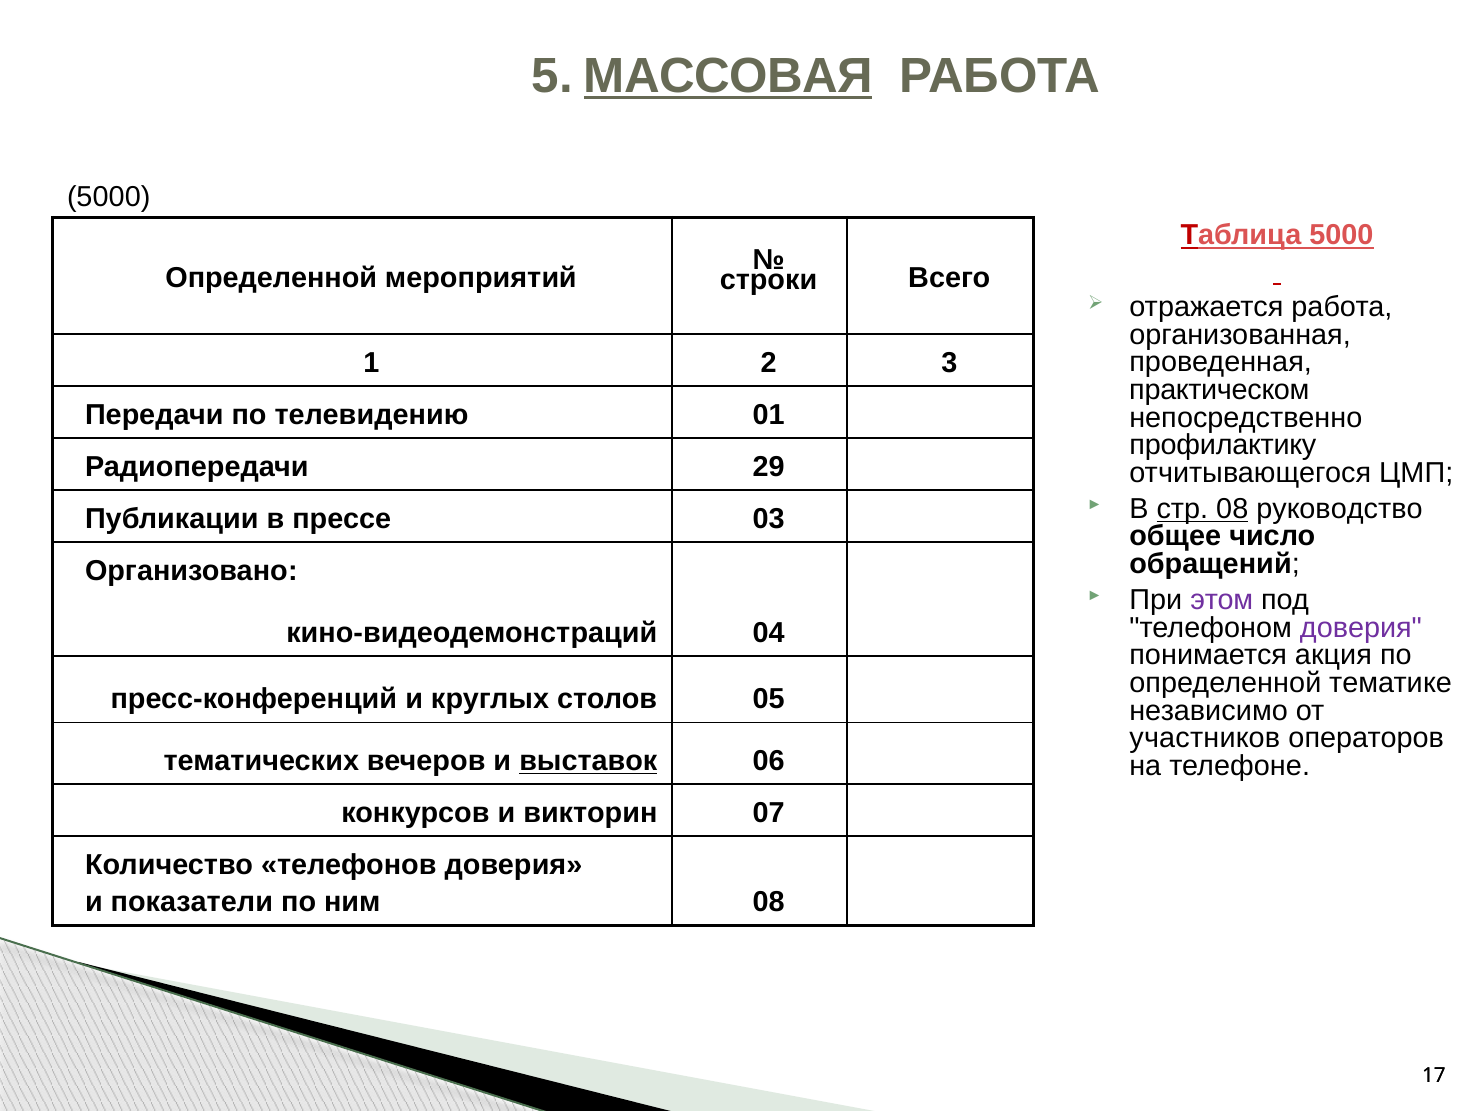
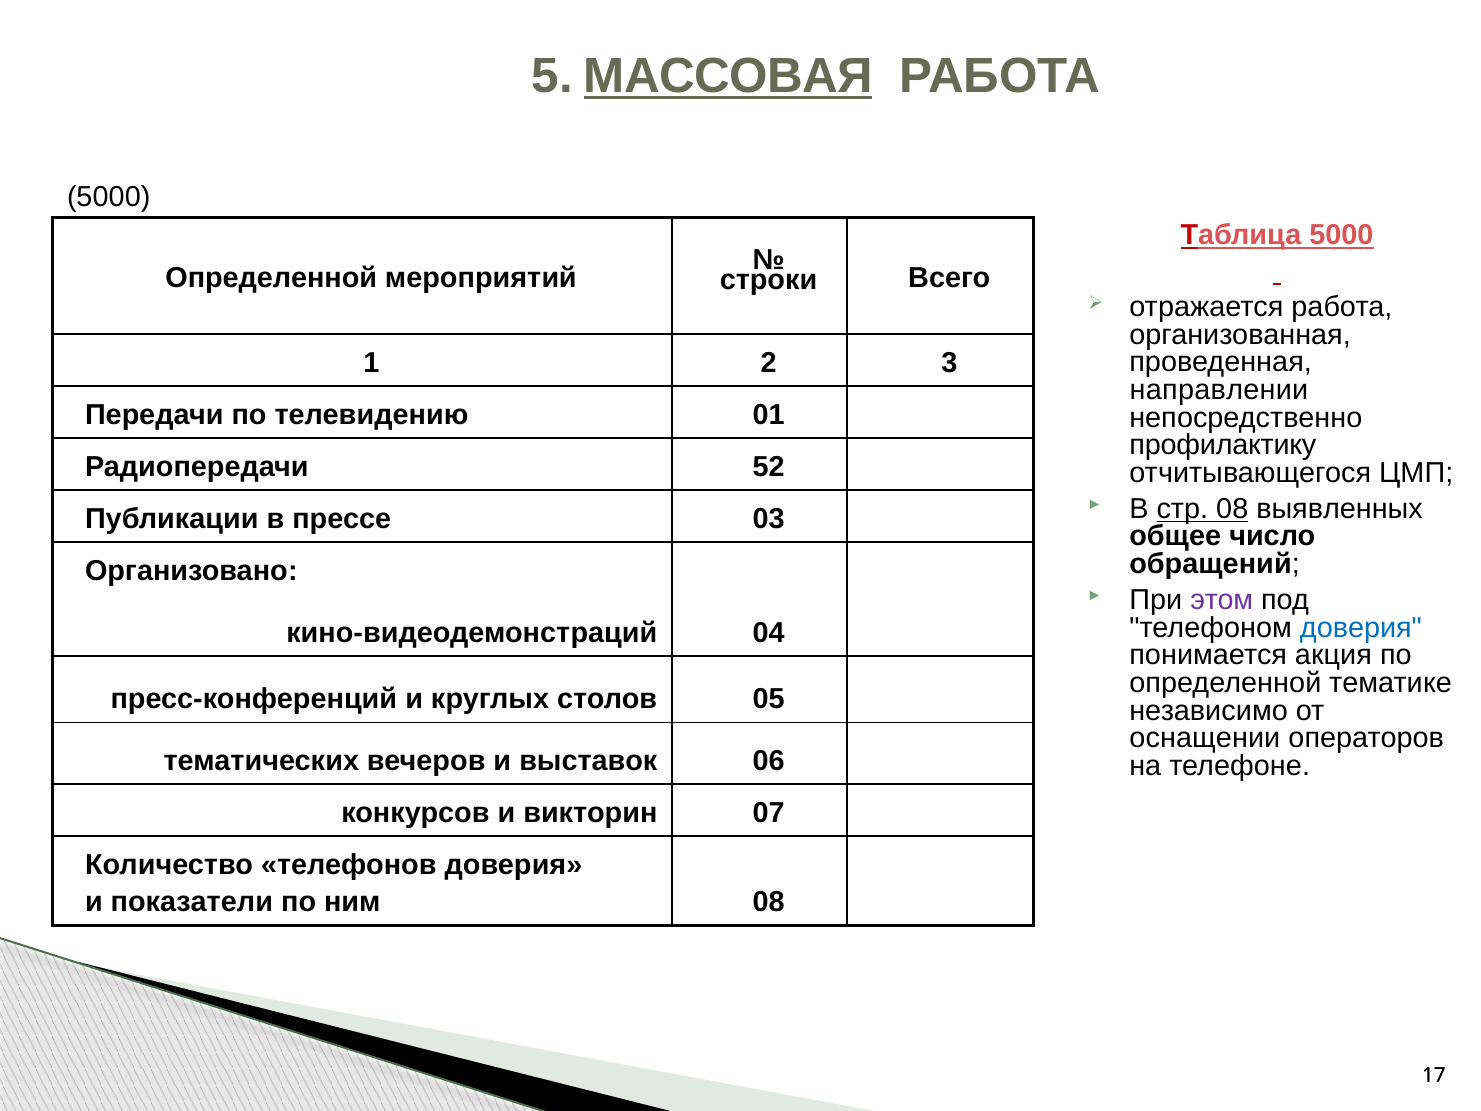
практическом: практическом -> направлении (1219, 390)
29: 29 -> 52 (769, 467)
руководство: руководство -> выявленных (1340, 509)
доверия colour: purple -> blue (1361, 627)
участников: участников -> оснащении (1205, 738)
выставок underline: present -> none (588, 761)
